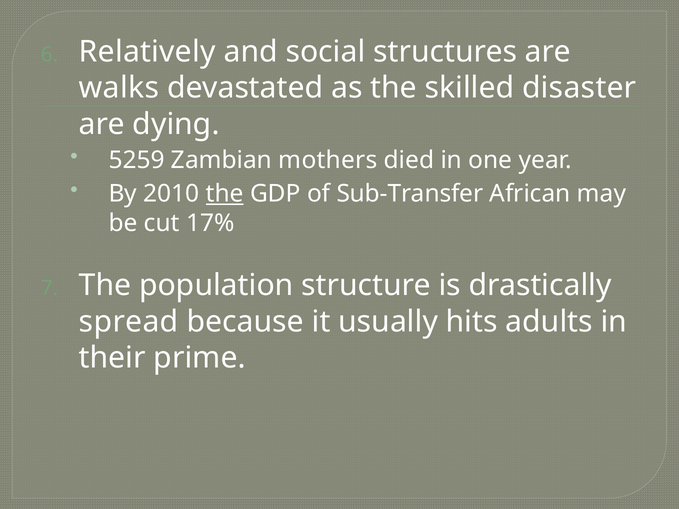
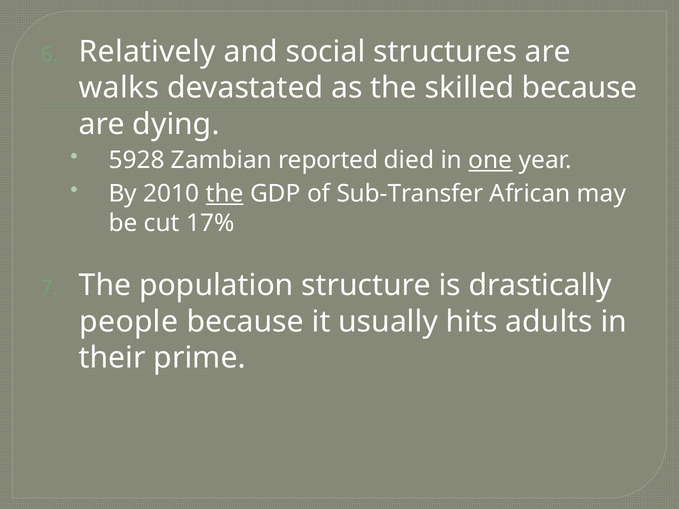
skilled disaster: disaster -> because (580, 88)
5259: 5259 -> 5928 (137, 160)
mothers: mothers -> reported (328, 160)
one underline: none -> present (490, 160)
spread: spread -> people (129, 322)
